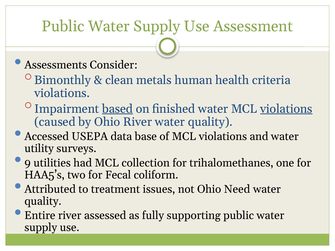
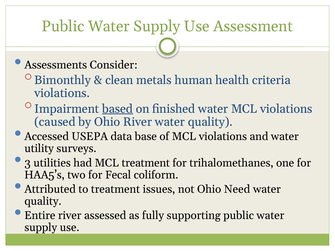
violations underline: present -> none (286, 109)
9: 9 -> 3 (27, 163)
MCL collection: collection -> treatment (146, 163)
